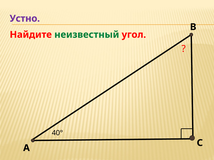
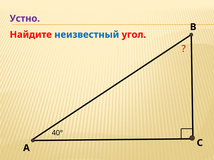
неизвестный colour: green -> blue (87, 35)
